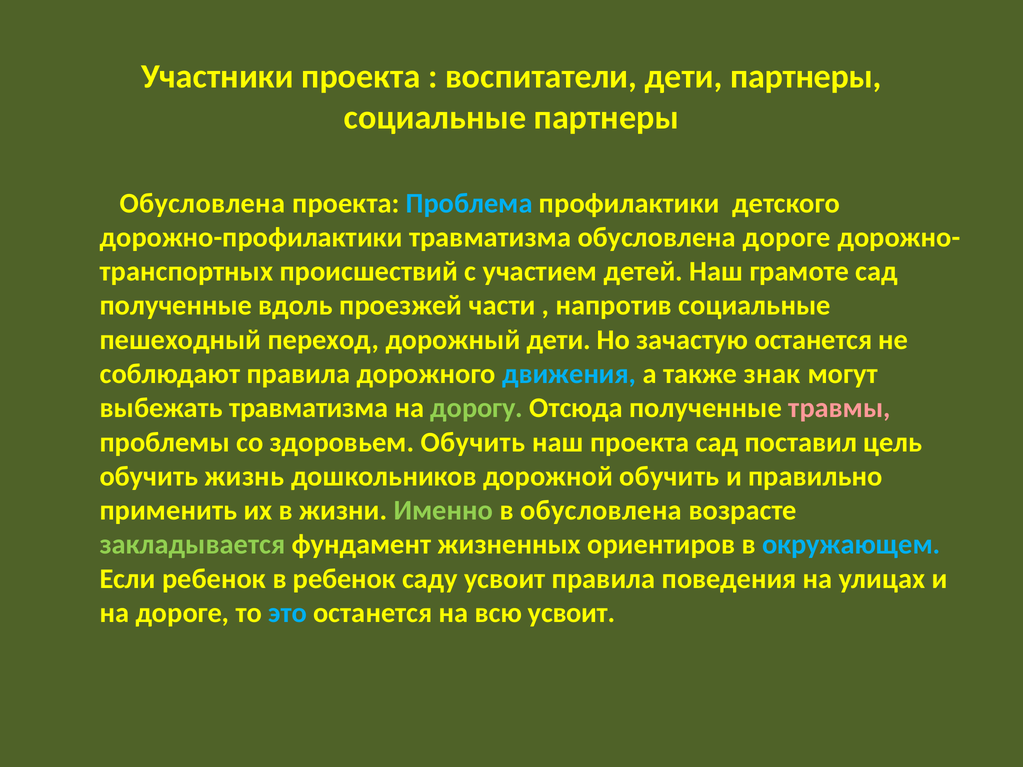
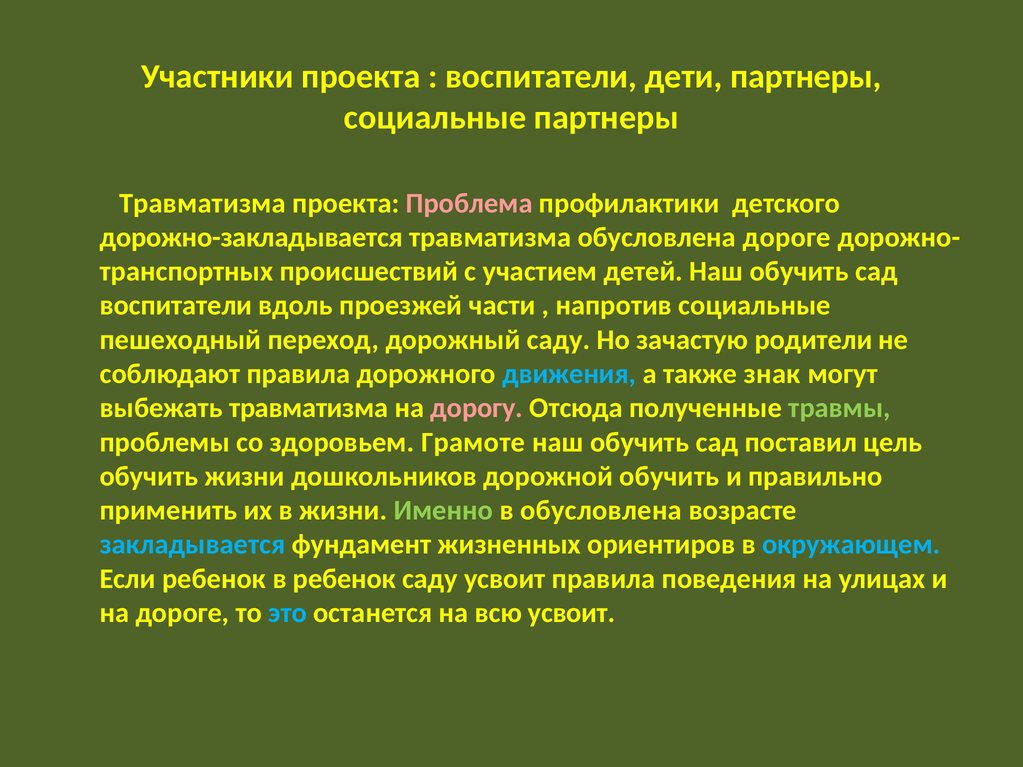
Обусловлена: Обусловлена -> Травматизма (202, 203)
Проблема colour: light blue -> pink (469, 203)
дорожно-профилактики: дорожно-профилактики -> дорожно-закладывается (251, 237)
детей Наш грамоте: грамоте -> обучить (799, 272)
полученные: полученные -> воспитатели (176, 306)
дорожный дети: дети -> саду (558, 340)
зачастую останется: останется -> родители (814, 340)
дорогу colour: light green -> pink (477, 408)
травмы colour: pink -> light green (840, 408)
здоровьем Обучить: Обучить -> Грамоте (473, 442)
проекта: проекта -> обучить (640, 442)
обучить жизнь: жизнь -> жизни (245, 476)
закладывается colour: light green -> light blue (192, 545)
